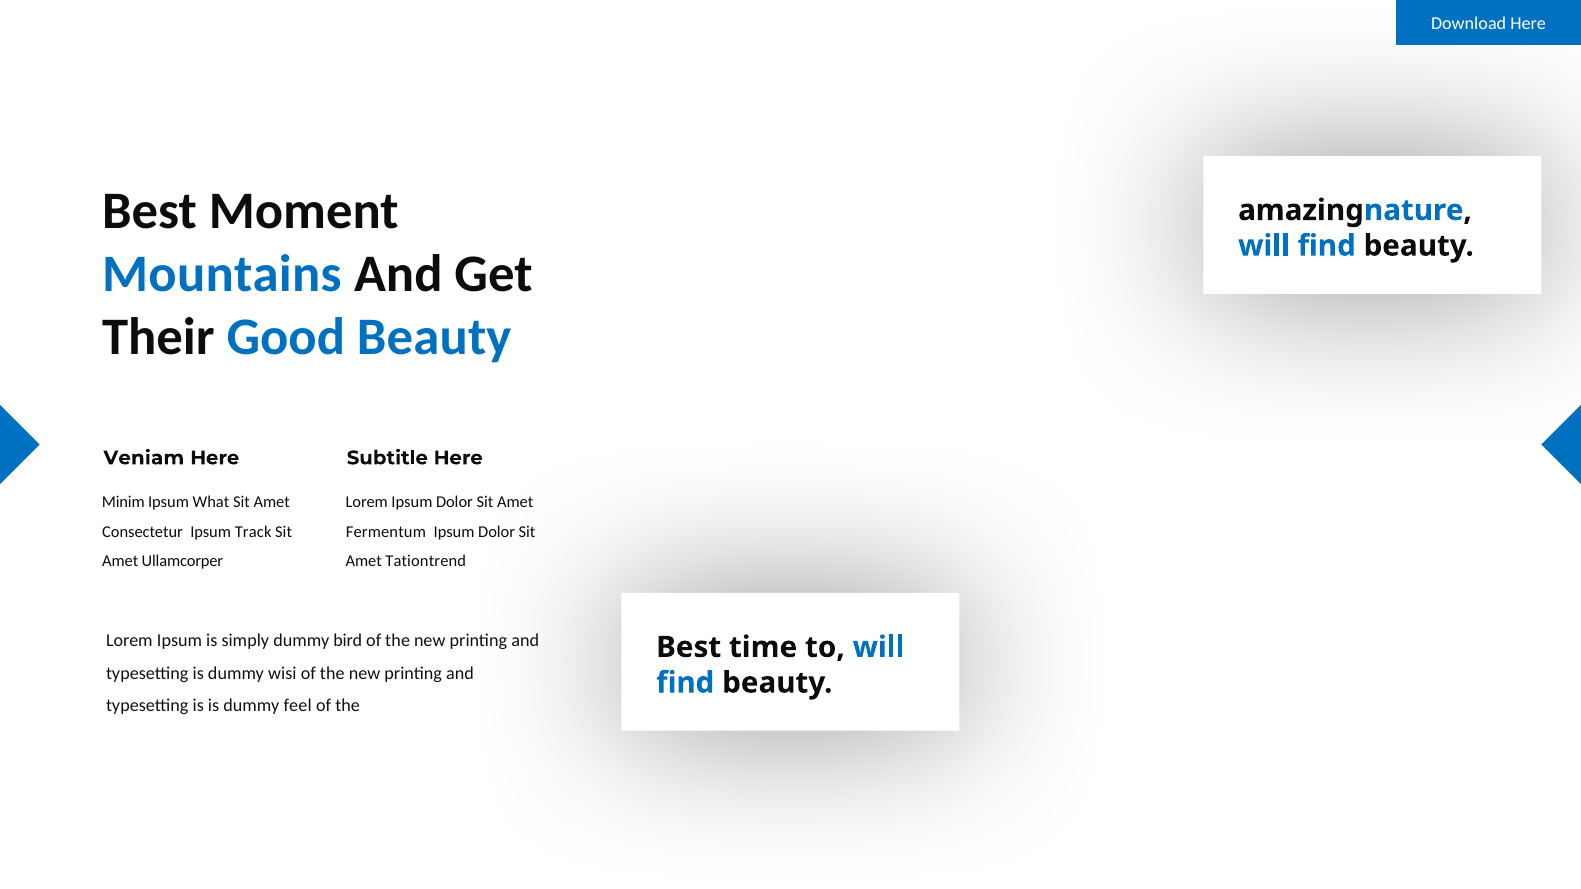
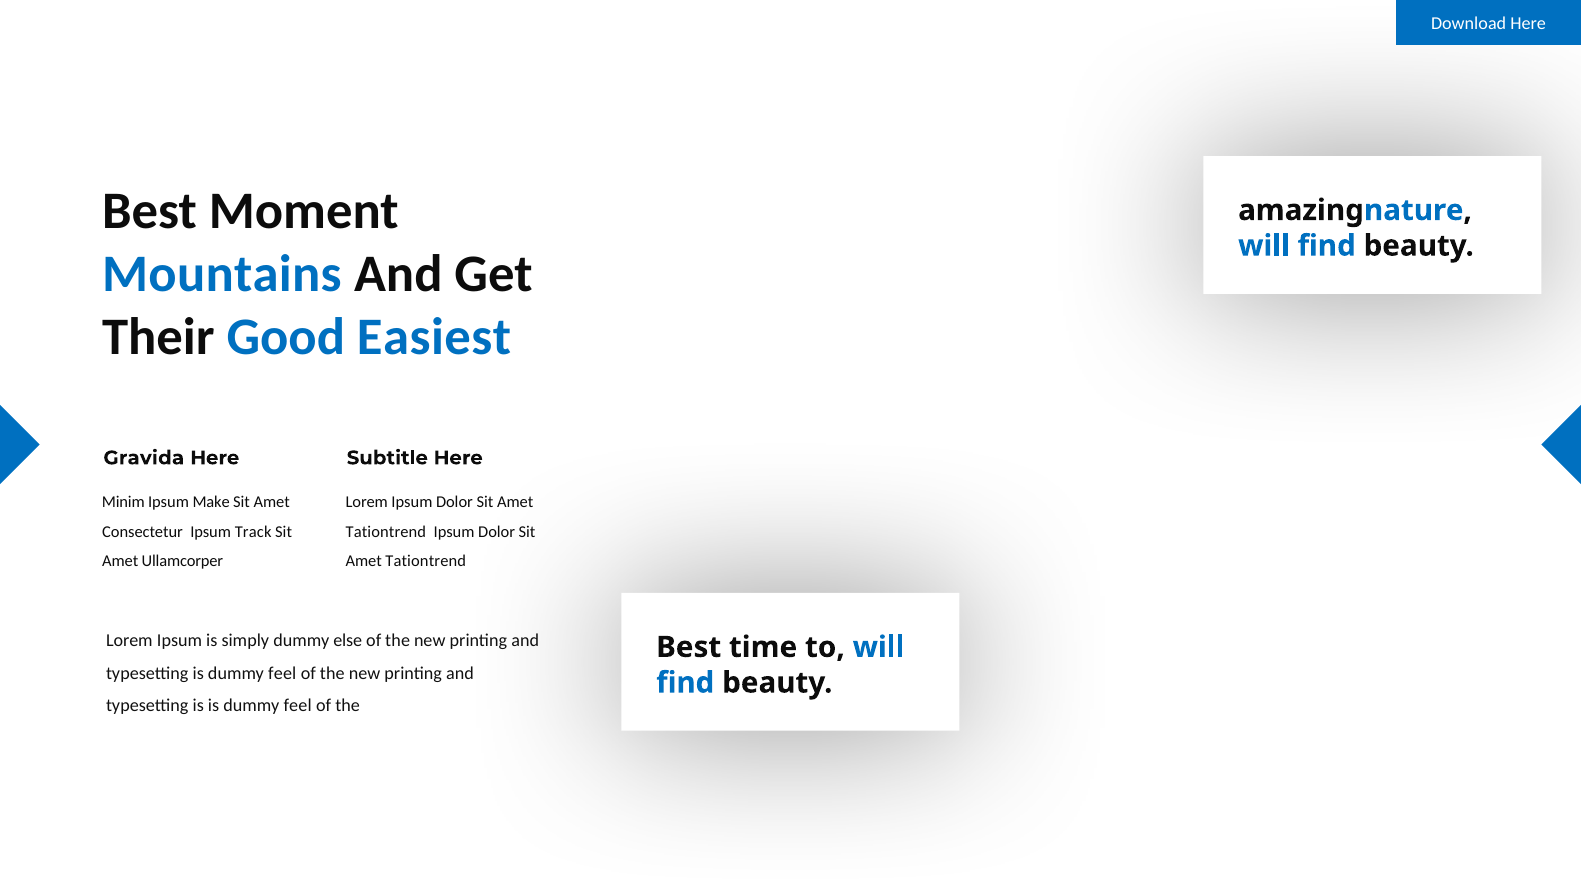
Good Beauty: Beauty -> Easiest (434, 338)
Veniam: Veniam -> Gravida (144, 458)
What: What -> Make (211, 502)
Fermentum: Fermentum -> Tationtrend (386, 532)
bird: bird -> else (348, 641)
typesetting is dummy wisi: wisi -> feel (282, 674)
